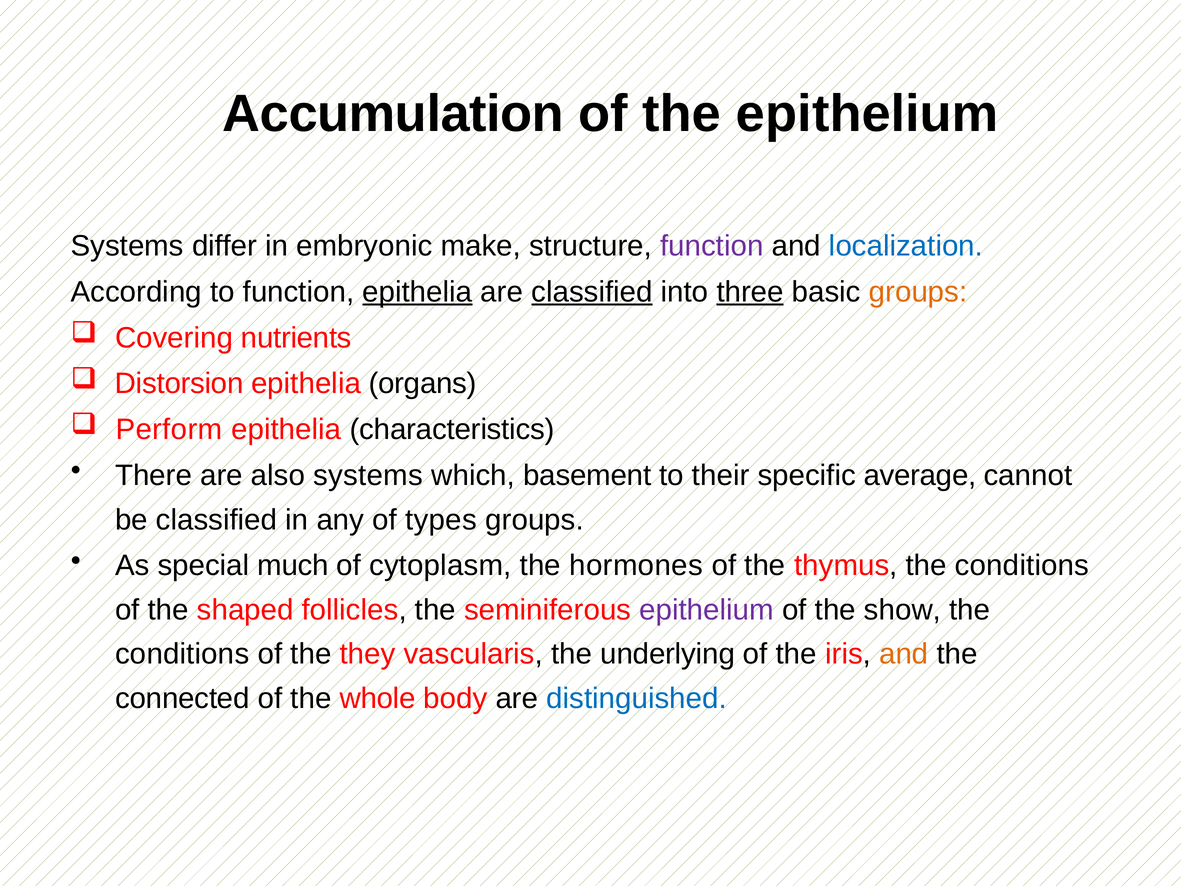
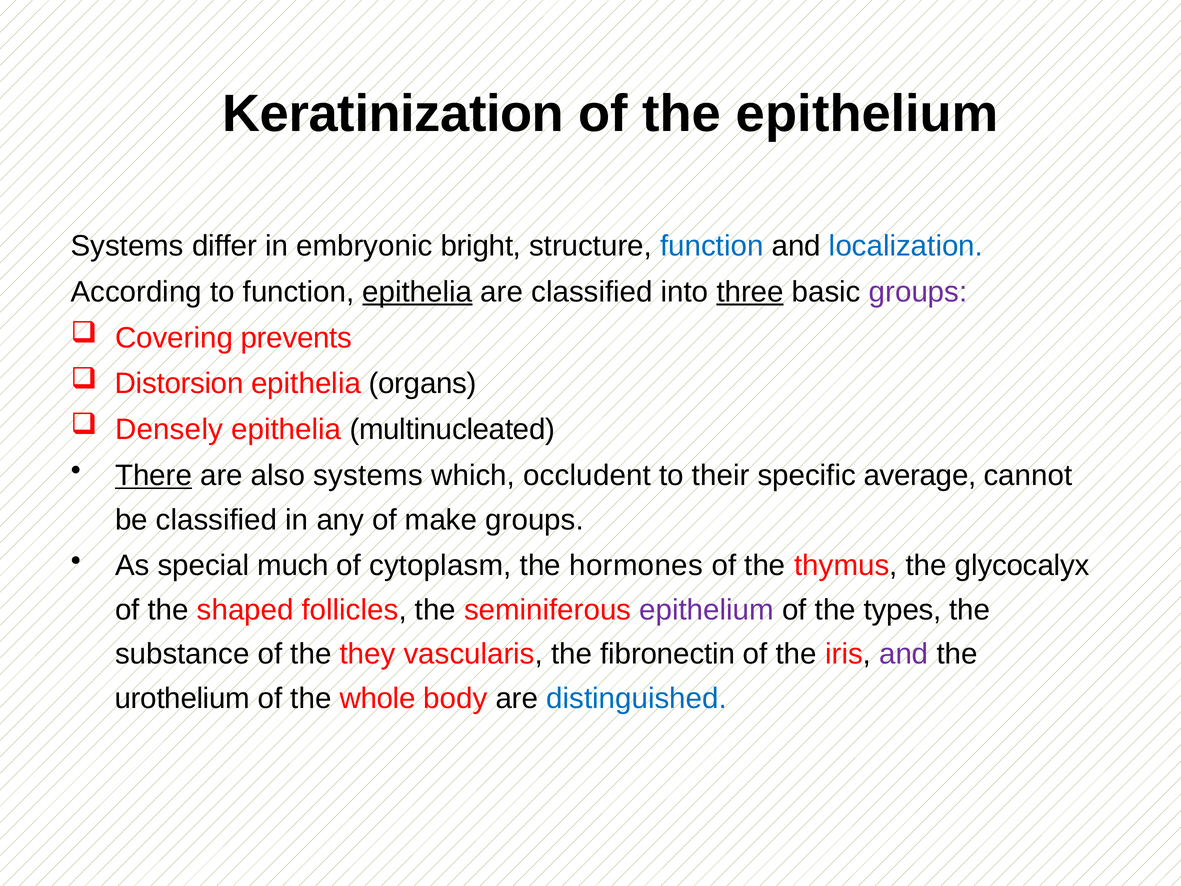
Accumulation: Accumulation -> Keratinization (393, 114)
make: make -> bright (481, 246)
function colour: purple -> blue (712, 246)
classified underline: present -> none (592, 292)
groups colour: orange -> purple (918, 292)
nutrients: nutrients -> prevents (296, 338)
Perform: Perform -> Densely (169, 429)
characteristics: characteristics -> multinucleated (452, 429)
There underline: none -> present (154, 475)
basement: basement -> occludent (587, 475)
types: types -> make (441, 520)
thymus the conditions: conditions -> glycocalyx (1022, 566)
show: show -> types (903, 610)
conditions: conditions -> substance (182, 654)
underlying: underlying -> fibronectin (668, 654)
and colour: orange -> purple (904, 654)
connected: connected -> urothelium (182, 698)
